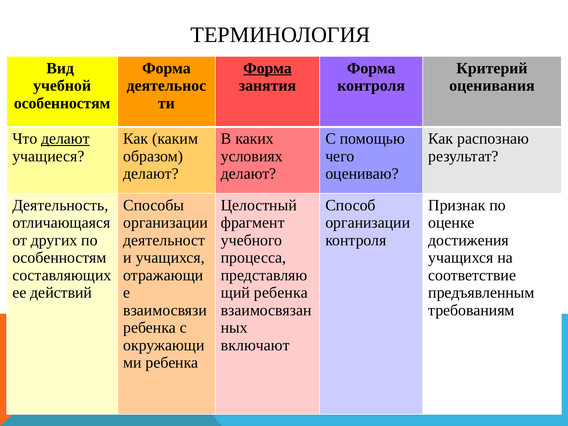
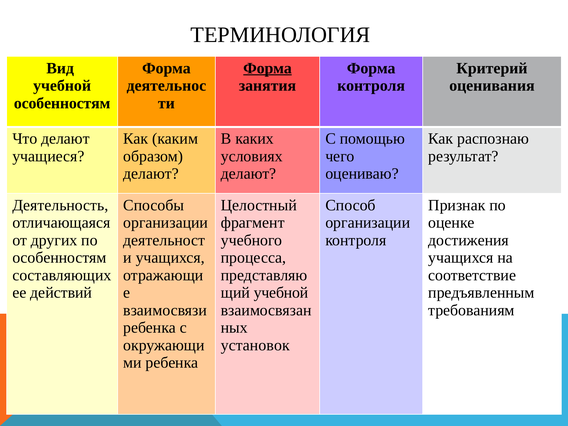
делают underline: present -> none (65, 139)
ребенка: ребенка -> учебной (281, 293)
включают: включают -> установок (255, 345)
